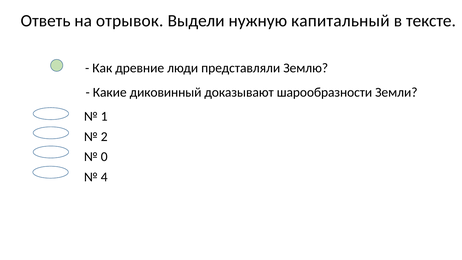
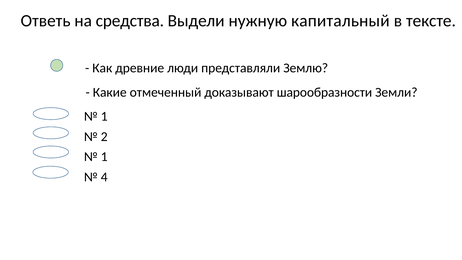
отрывок: отрывок -> средства (130, 21)
диковинный: диковинный -> отмеченный (166, 92)
0: 0 -> 1 (104, 157)
